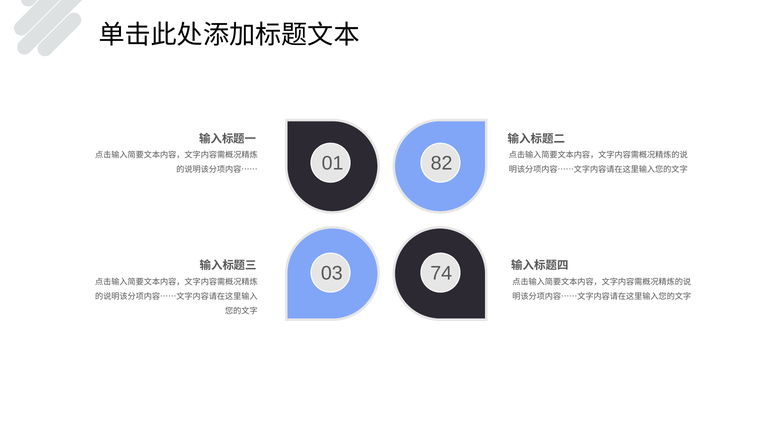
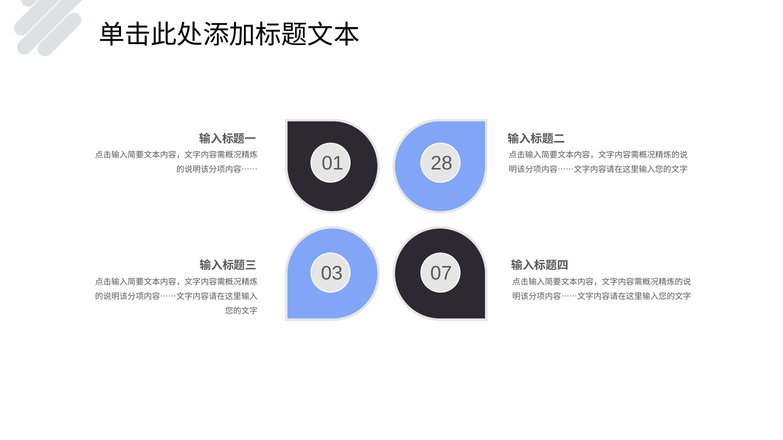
82: 82 -> 28 (442, 164)
74: 74 -> 07 (441, 274)
